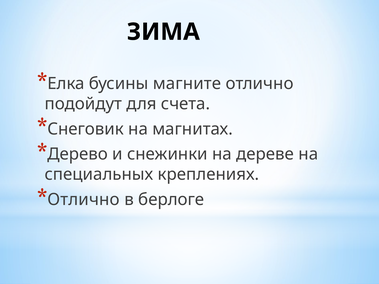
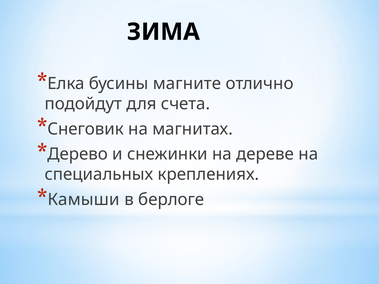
Отлично: Отлично -> Камыши (84, 200)
